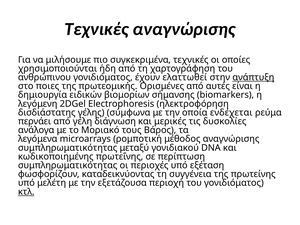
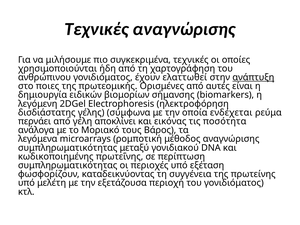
διάγνωση: διάγνωση -> αποκλίνει (115, 121)
μερικές: μερικές -> εικόνας (170, 121)
δυσκολίες: δυσκολίες -> ποσότητα (225, 121)
κτλ underline: present -> none (26, 192)
